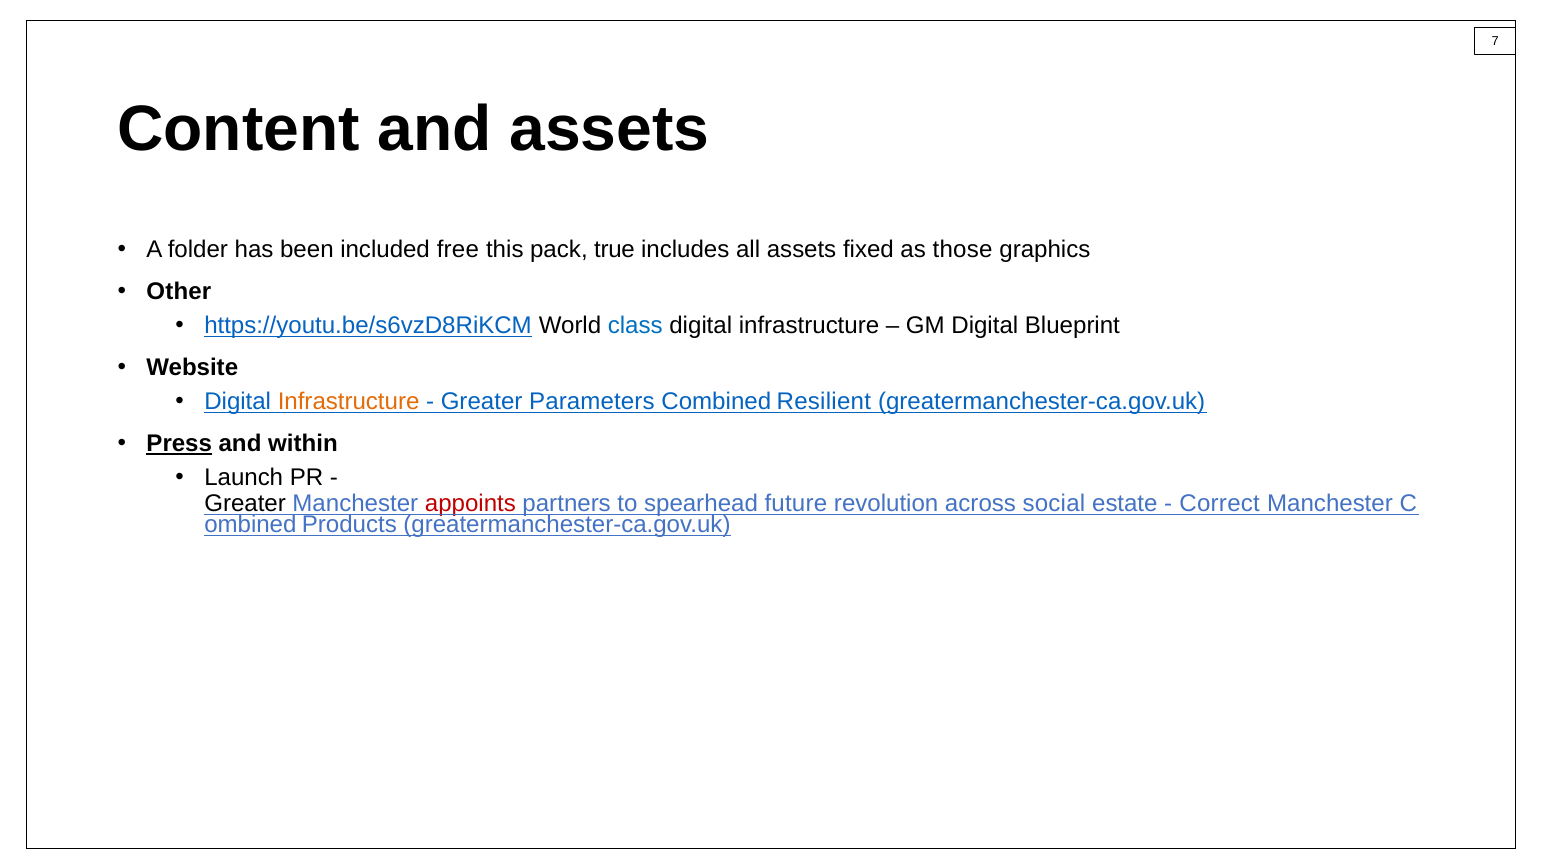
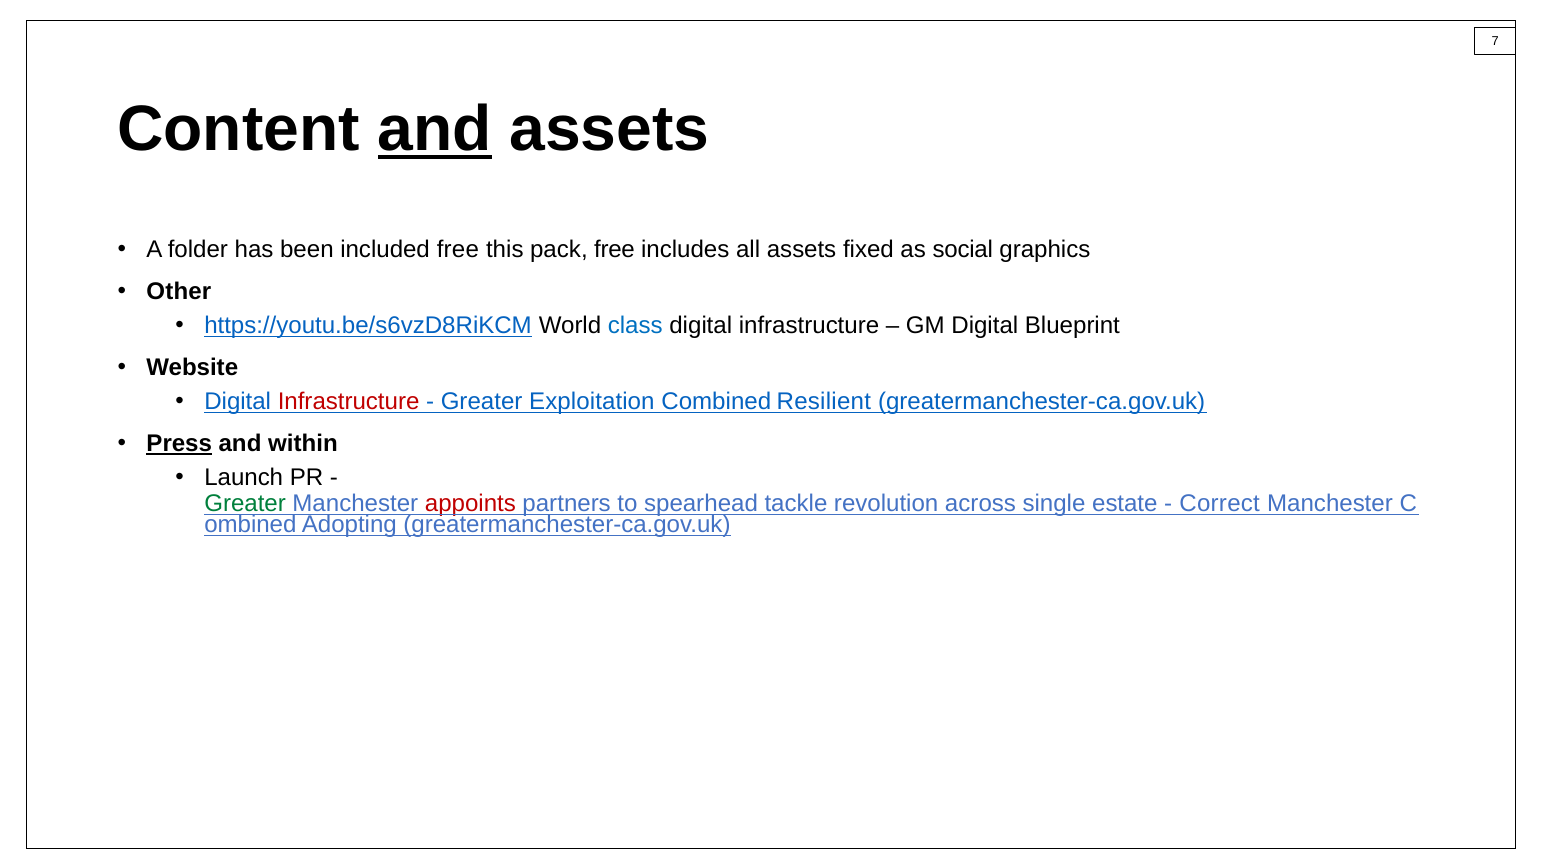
and underline: none -> present (435, 130)
pack true: true -> free (615, 250)
those: those -> social (963, 250)
Infrastructure colour: orange -> red (349, 402)
Parameters: Parameters -> Exploitation (592, 402)
Greater colour: black -> green (245, 504)
future: future -> tackle (796, 504)
social: social -> single (1054, 504)
Products: Products -> Adopting (349, 525)
